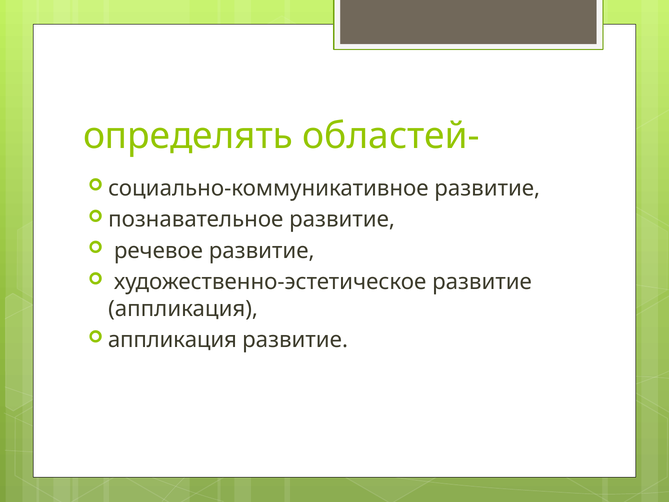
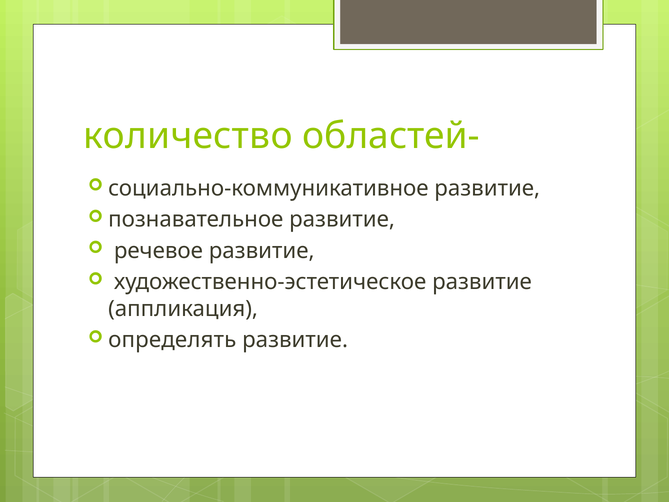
определять: определять -> количество (188, 136)
аппликация: аппликация -> определять (172, 340)
